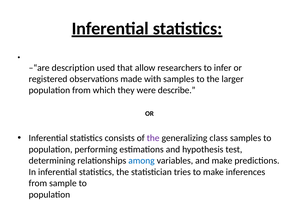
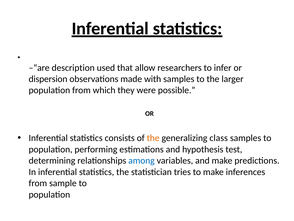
registered: registered -> dispersion (48, 79)
describe: describe -> possible (177, 90)
the colour: purple -> orange (153, 138)
